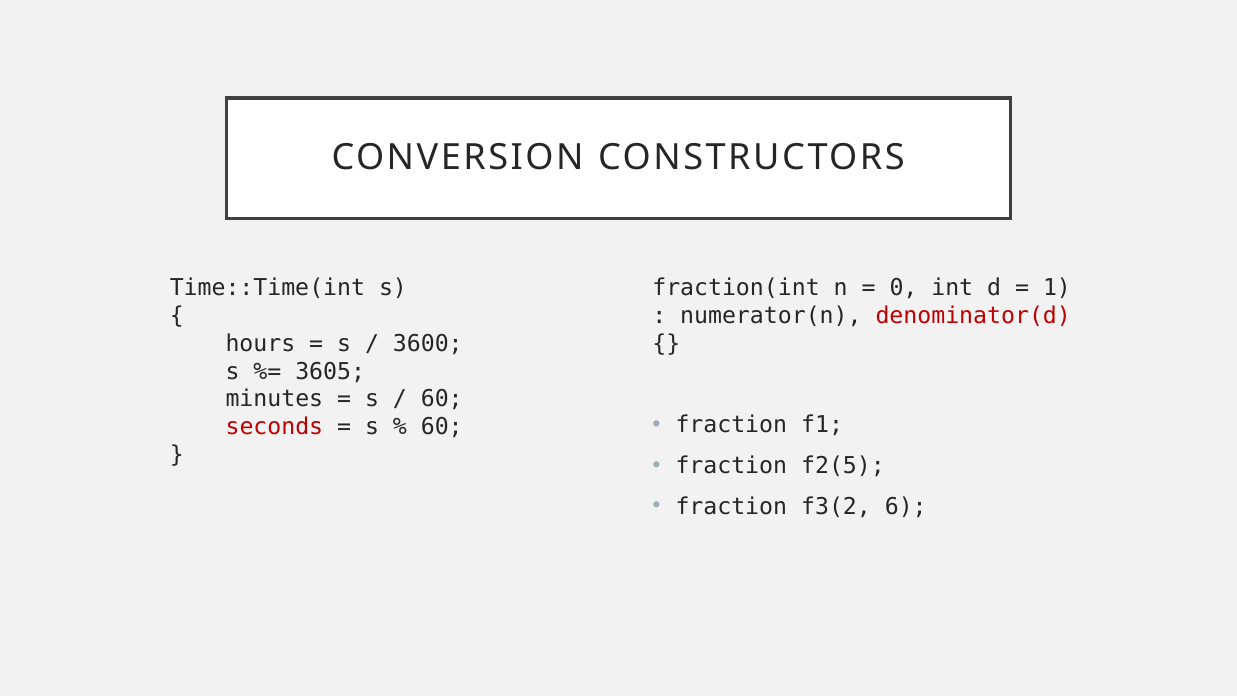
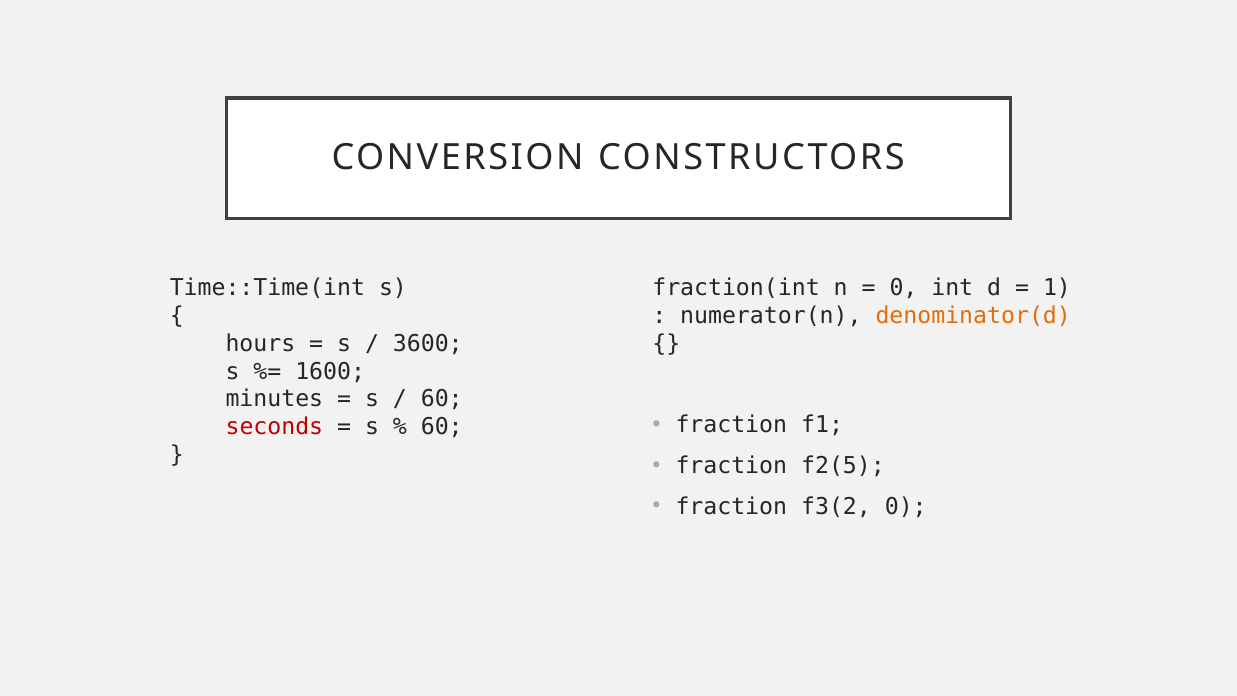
denominator(d colour: red -> orange (973, 316)
3605: 3605 -> 1600 (330, 371)
f3(2 6: 6 -> 0 (906, 506)
